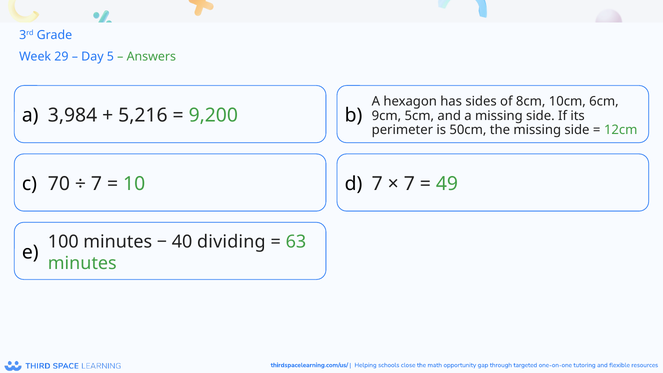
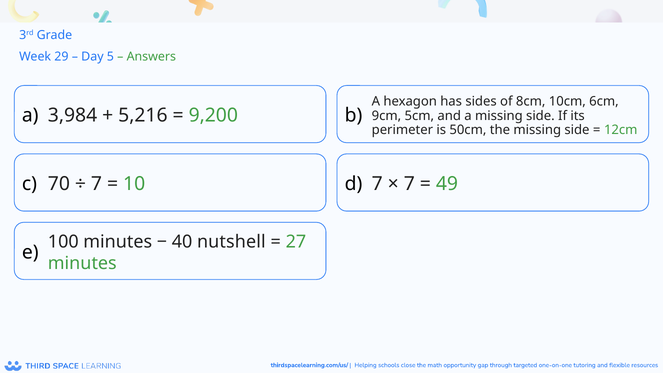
dividing: dividing -> nutshell (231, 242)
63: 63 -> 27 (296, 242)
